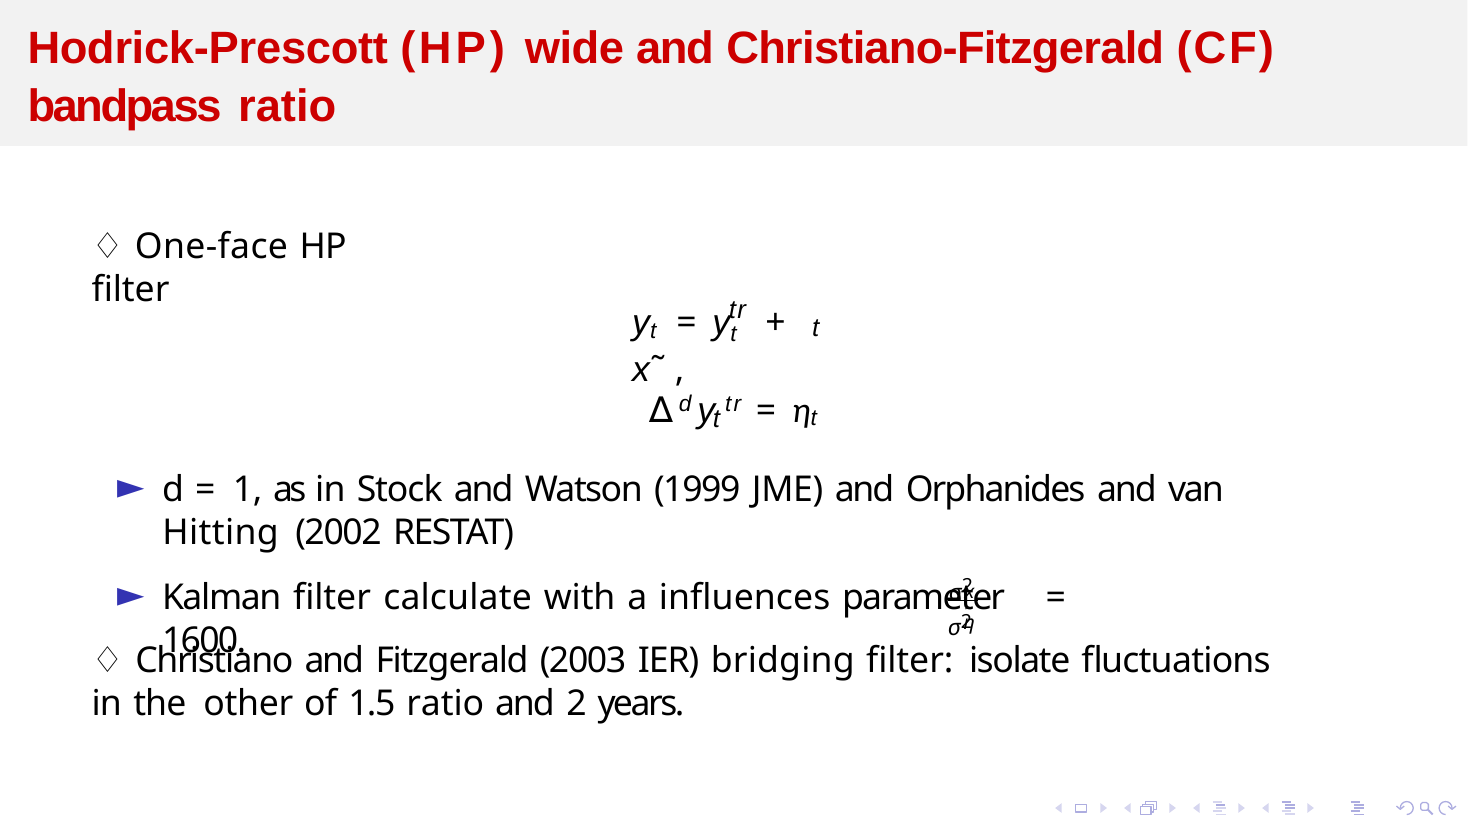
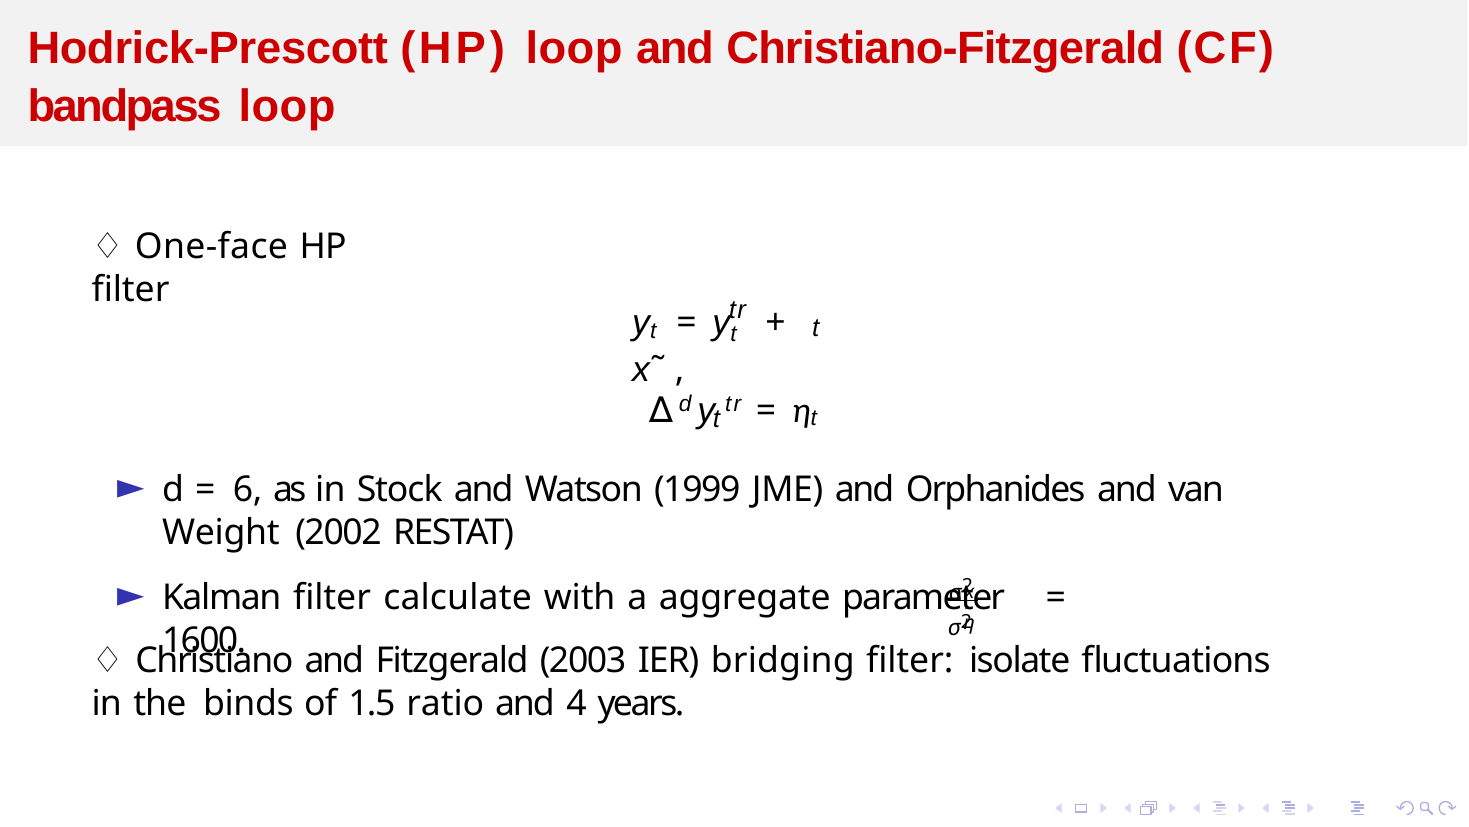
HP wide: wide -> loop (574, 49)
bandpass ratio: ratio -> loop (287, 106)
1: 1 -> 6 (248, 489)
Hitting: Hitting -> Weight (221, 533)
influences: influences -> aggregate (745, 598)
other: other -> binds (248, 704)
2: 2 -> 4 (576, 704)
